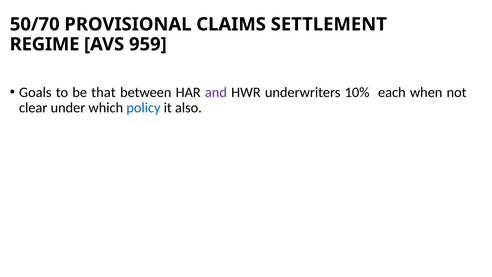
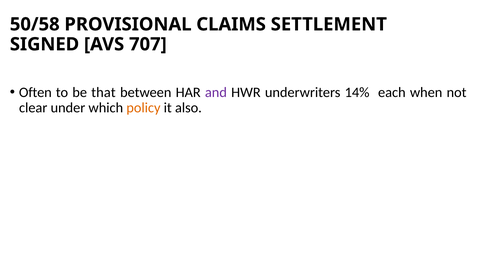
50/70: 50/70 -> 50/58 (35, 24)
REGIME: REGIME -> SIGNED (44, 44)
959: 959 -> 707 (148, 44)
Goals: Goals -> Often (35, 92)
10%: 10% -> 14% (357, 92)
policy colour: blue -> orange (143, 108)
